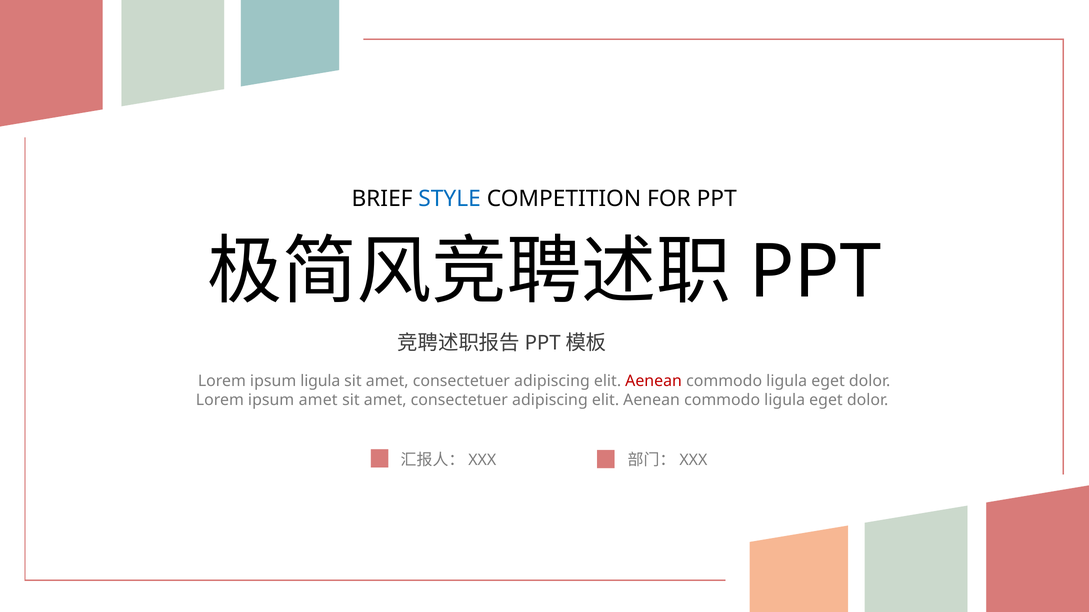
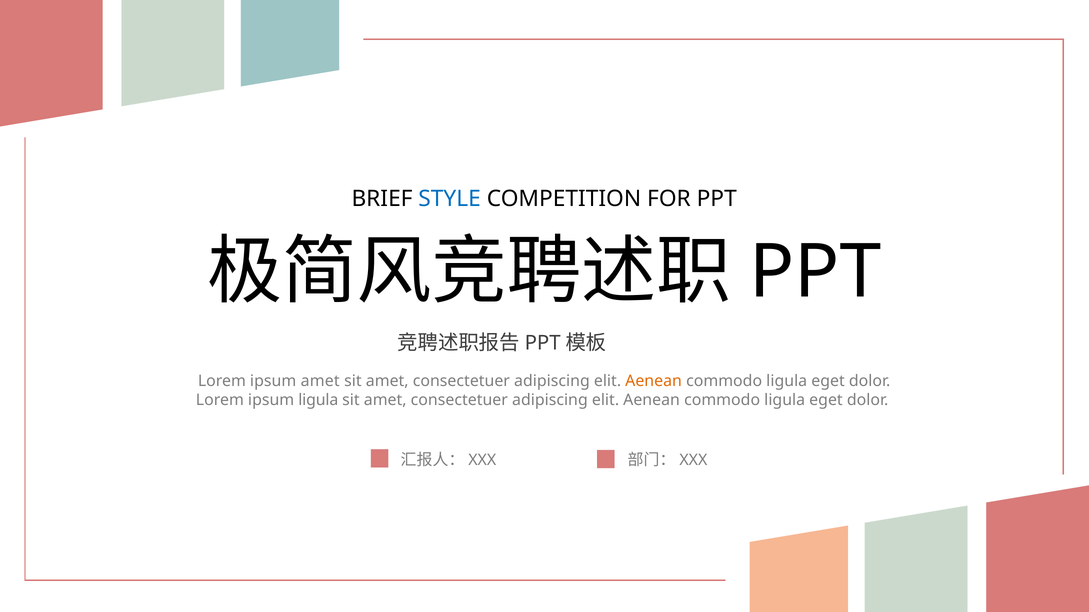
ipsum ligula: ligula -> amet (320, 381)
Aenean colour: red -> orange (654, 381)
ipsum amet: amet -> ligula (318, 400)
